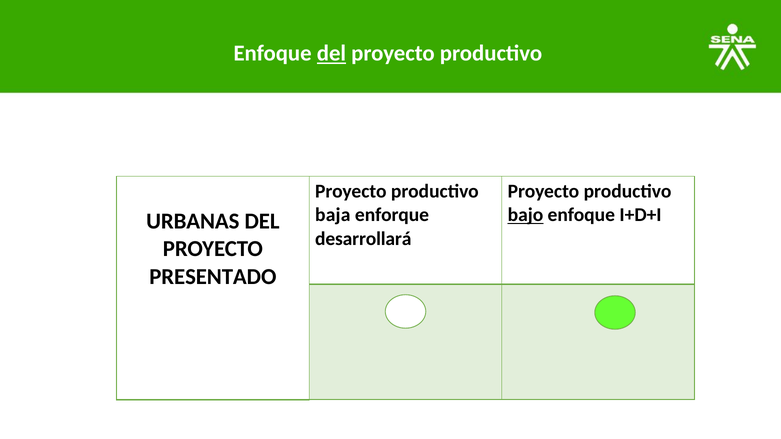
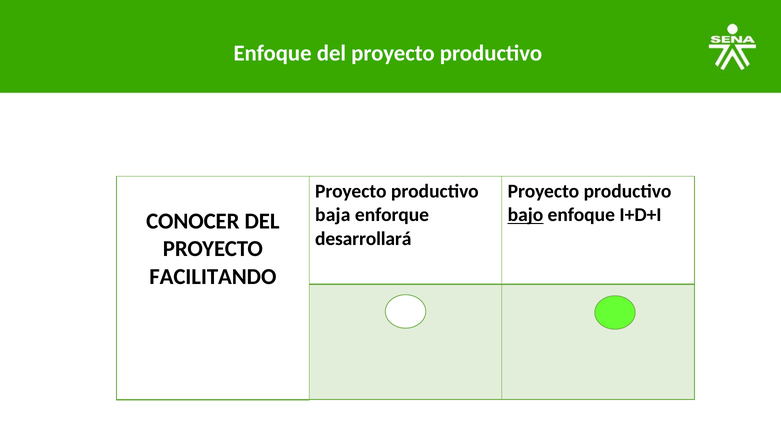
del underline: present -> none (331, 53)
URBANAS: URBANAS -> CONOCER (193, 221)
PRESENTADO: PRESENTADO -> FACILITANDO (213, 277)
